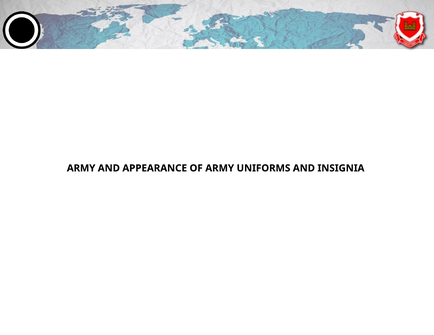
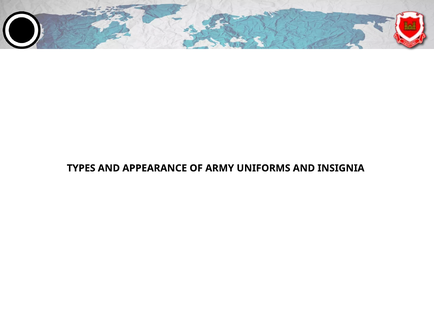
ARMY: ARMY -> TYPES (81, 168)
